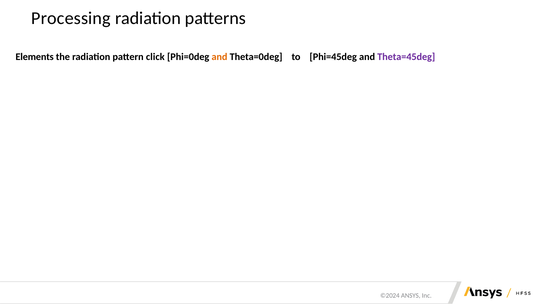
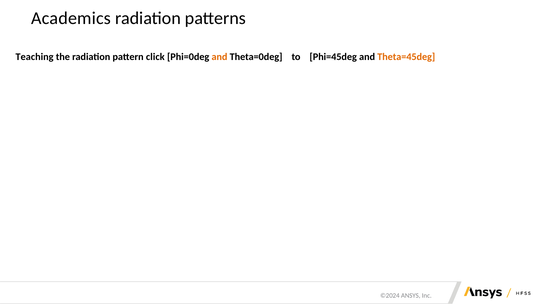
Processing: Processing -> Academics (71, 18)
Elements: Elements -> Teaching (35, 57)
Theta=45deg colour: purple -> orange (406, 57)
